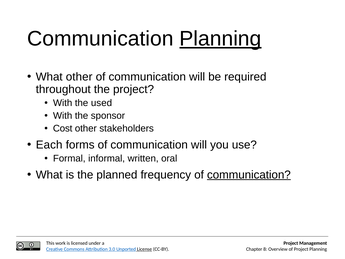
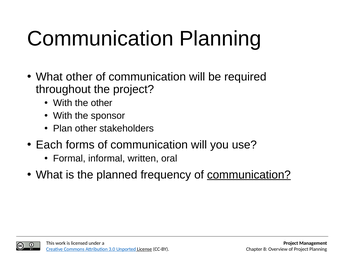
Planning underline: present -> none (220, 39)
the used: used -> other (102, 103)
Cost: Cost -> Plan (63, 128)
